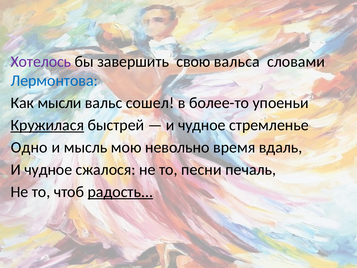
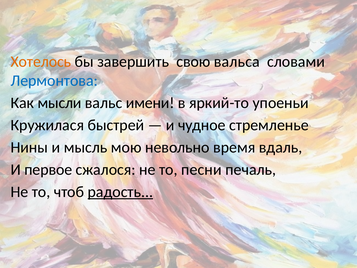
Хотелось colour: purple -> orange (41, 61)
сошел: сошел -> имени (150, 103)
более-то: более-то -> яркий-то (219, 103)
Кружилася underline: present -> none (47, 125)
Одно: Одно -> Нины (29, 147)
чудное: чудное -> первое (48, 169)
